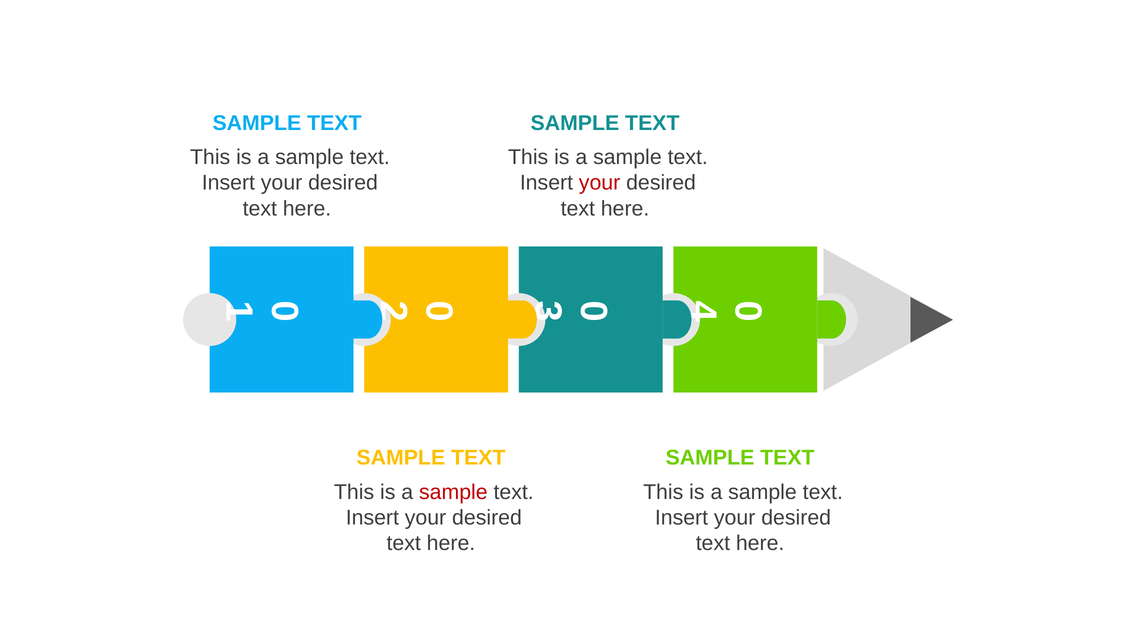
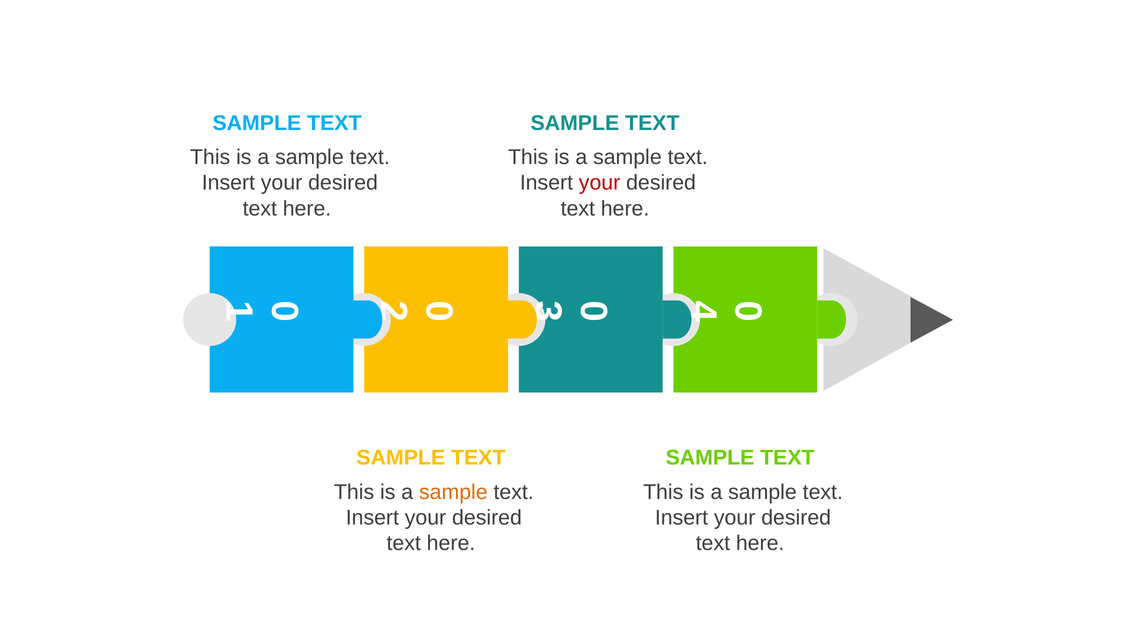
sample colour: red -> orange (453, 492)
